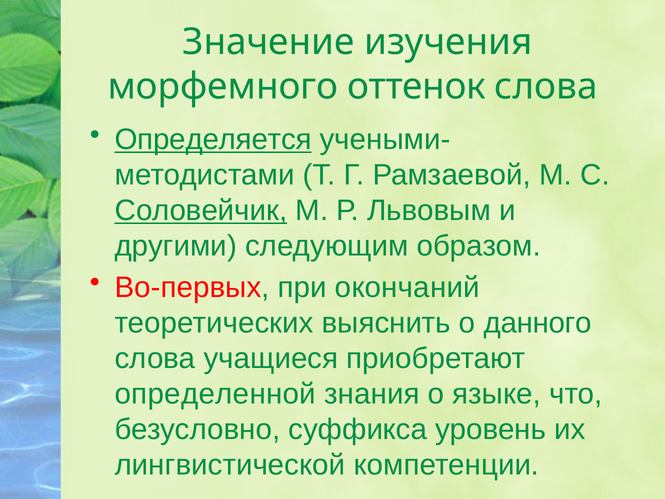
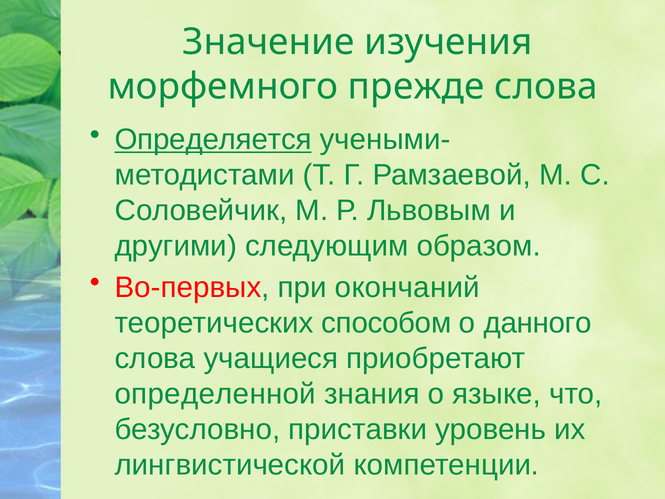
оттенок: оттенок -> прежде (416, 86)
Соловейчик underline: present -> none (201, 210)
выяснить: выяснить -> способом (386, 323)
суффикса: суффикса -> приставки (358, 429)
